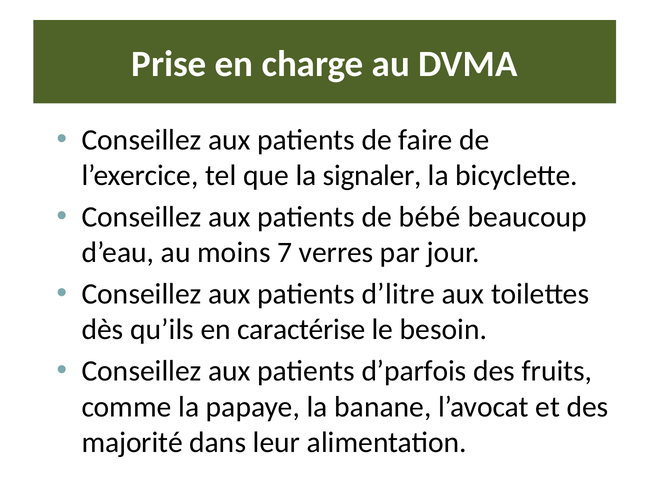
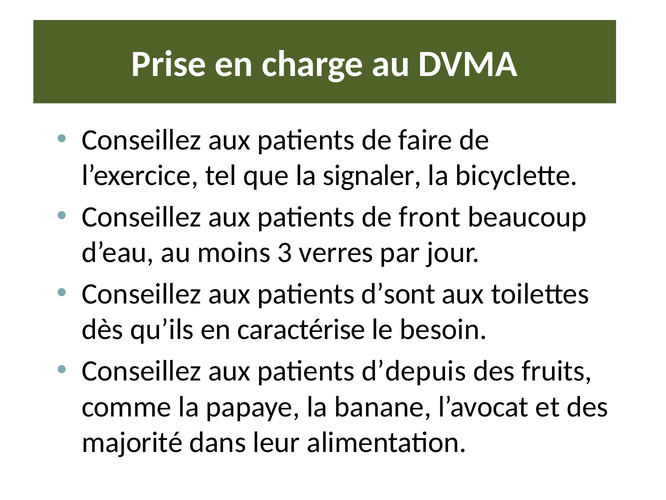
bébé: bébé -> front (430, 217)
7: 7 -> 3 (285, 252)
d’litre: d’litre -> d’sont (398, 294)
d’parfois: d’parfois -> d’depuis (414, 371)
